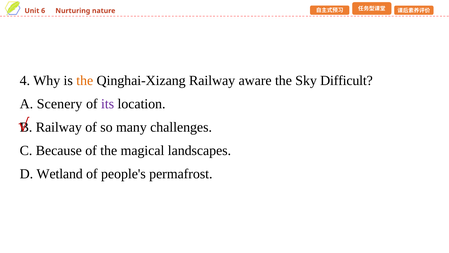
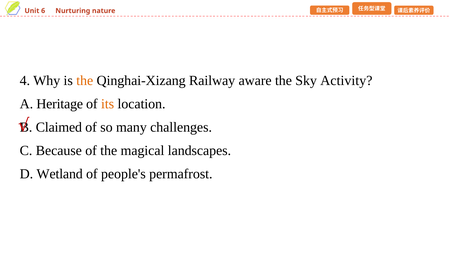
Difficult: Difficult -> Activity (346, 80)
Scenery: Scenery -> Heritage (60, 104)
its colour: purple -> orange (108, 104)
Railway: Railway -> Claimed (59, 127)
